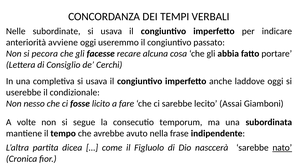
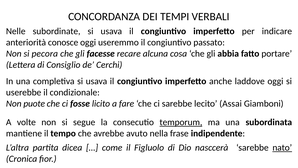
avviene: avviene -> conosce (63, 42)
nesso: nesso -> puote (34, 103)
temporum underline: none -> present (181, 122)
